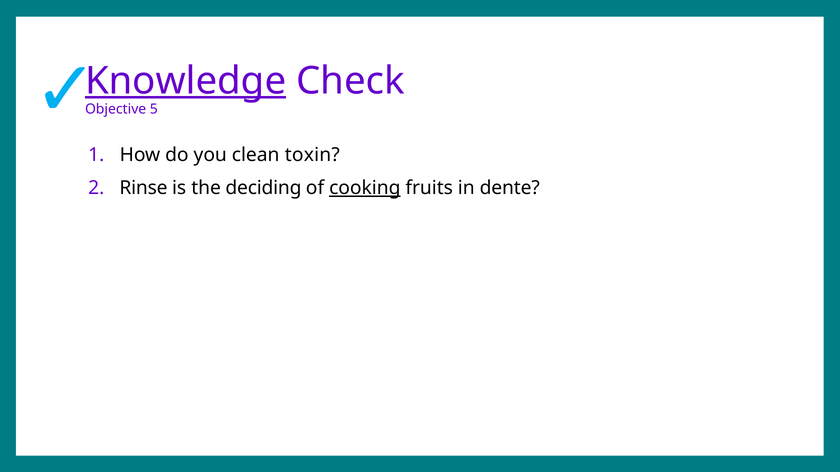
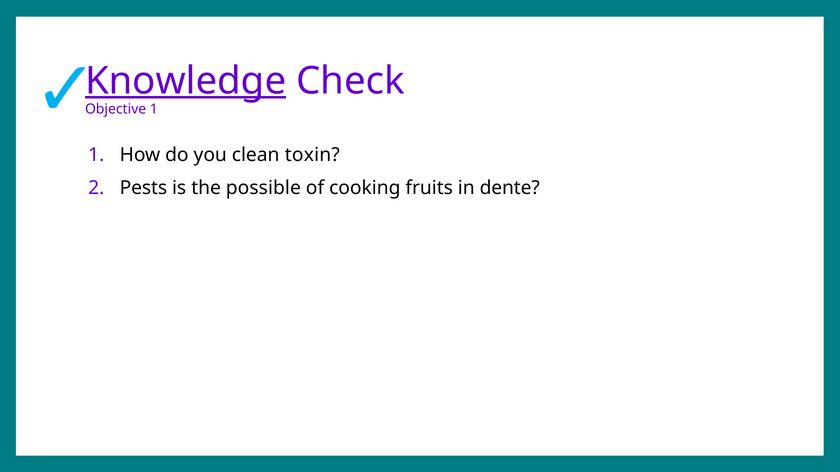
Objective 5: 5 -> 1 (154, 109)
Rinse: Rinse -> Pests (143, 188)
deciding: deciding -> possible (263, 188)
cooking underline: present -> none (365, 188)
